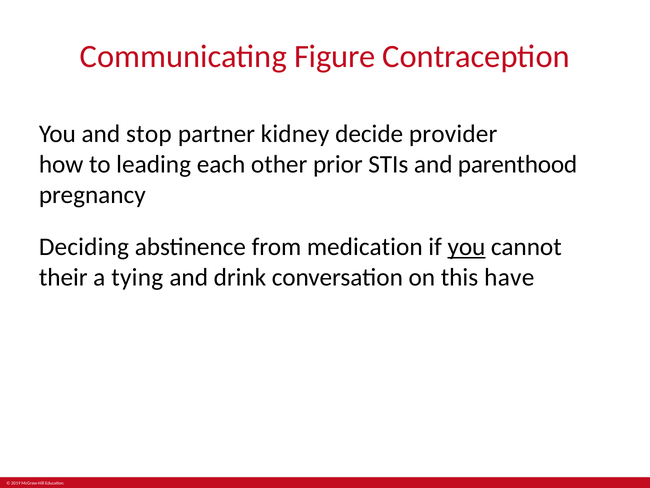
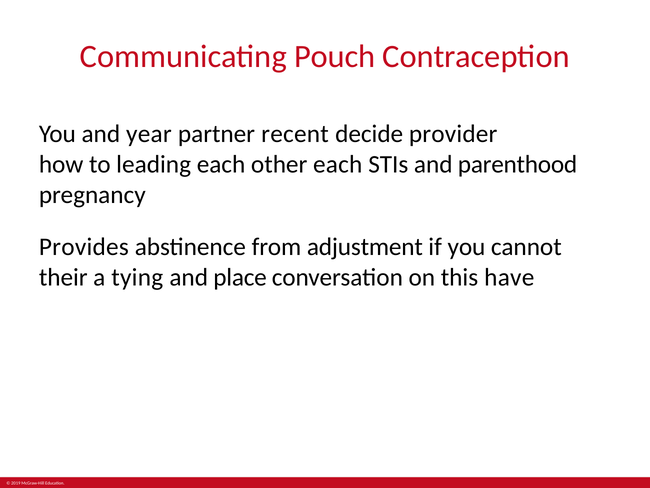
Figure: Figure -> Pouch (335, 57)
stop: stop -> year (149, 134)
kidney: kidney -> recent (295, 134)
other prior: prior -> each (338, 164)
Deciding: Deciding -> Provides (84, 247)
medication: medication -> adjustment (365, 247)
you underline: present -> none (466, 247)
drink: drink -> place (240, 277)
